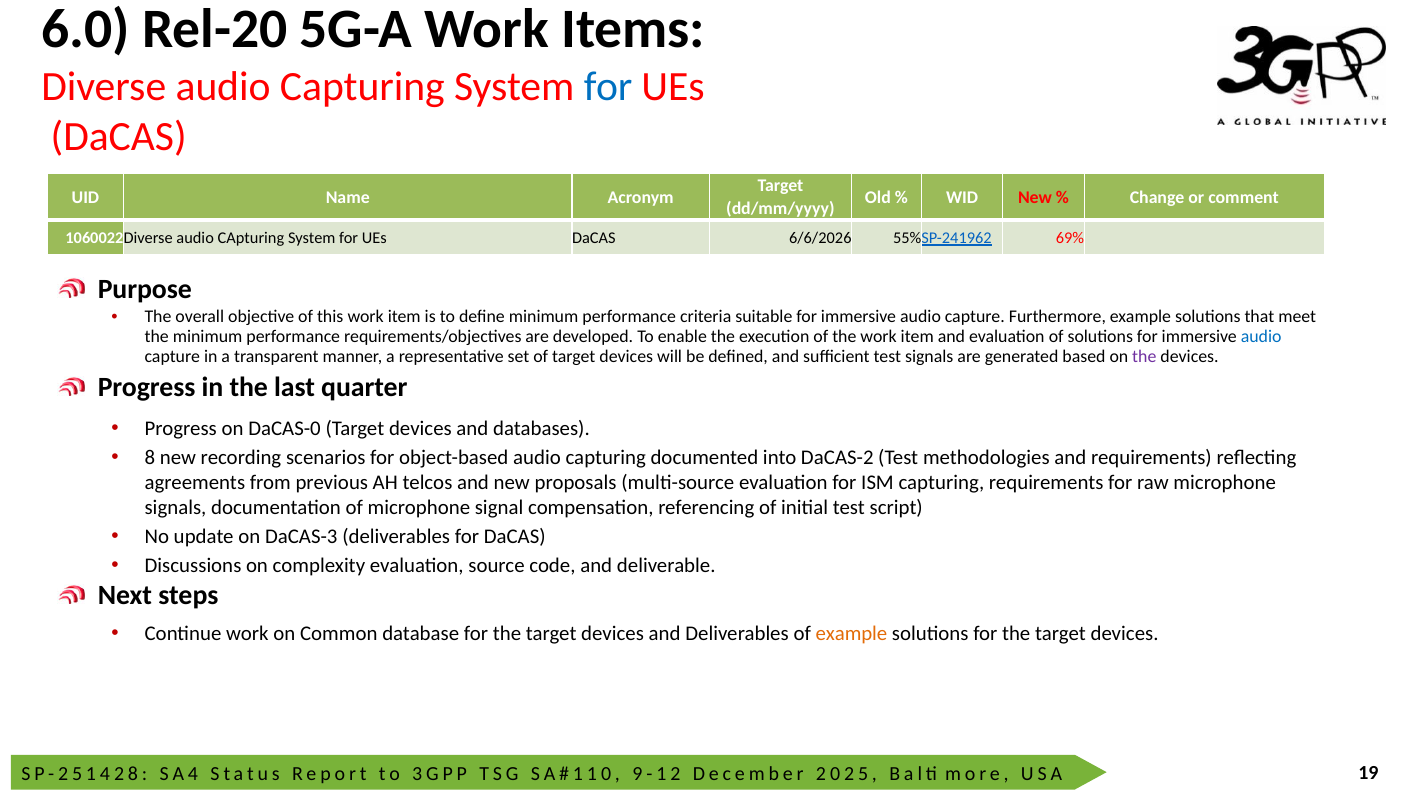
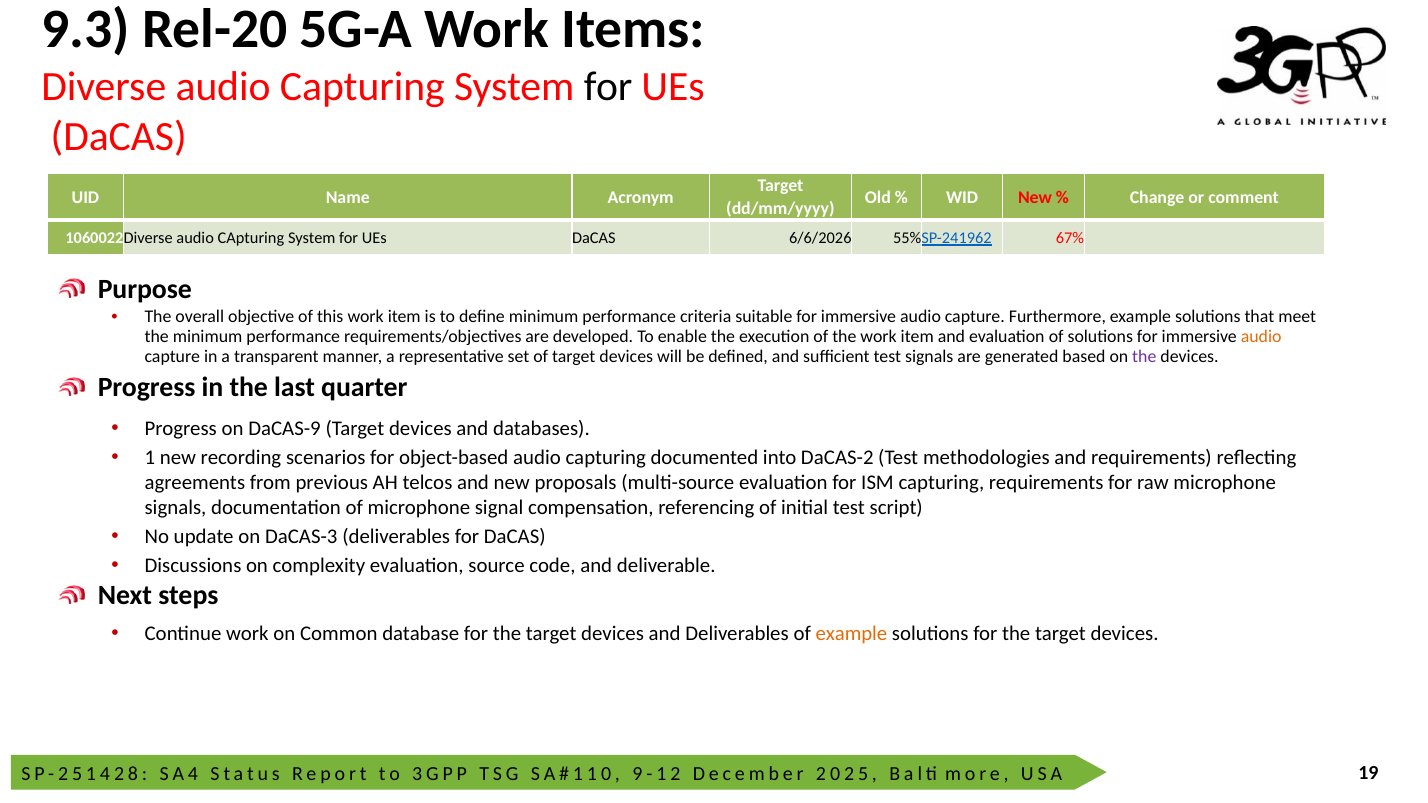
6.0: 6.0 -> 9.3 (85, 30)
for colour: blue -> black (608, 87)
69%: 69% -> 67% (1070, 238)
audio colour: blue -> orange (1261, 337)
DaCAS-0: DaCAS-0 -> DaCAS-9 (285, 429)
8: 8 -> 1 (150, 458)
